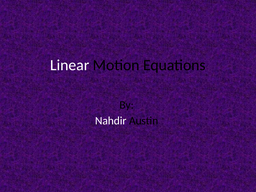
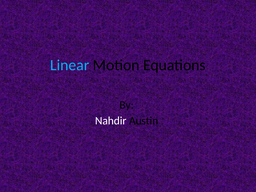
Linear colour: white -> light blue (70, 65)
